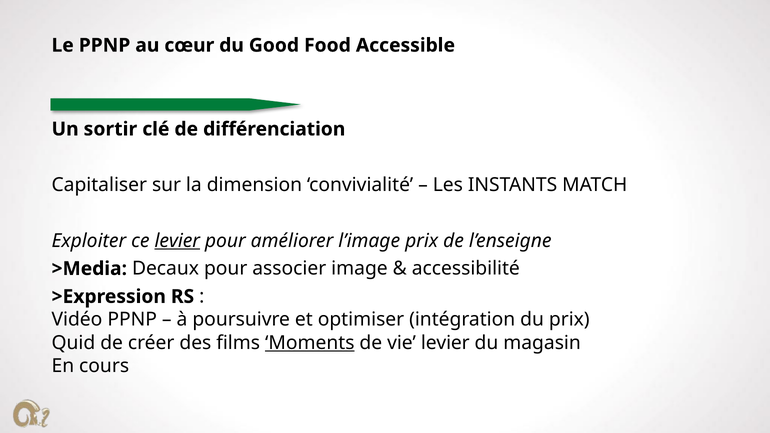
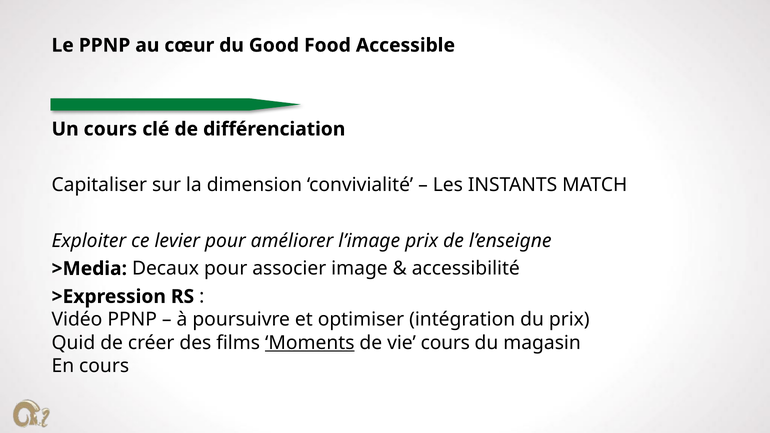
Un sortir: sortir -> cours (110, 129)
levier underline: present -> none (177, 241)
vie levier: levier -> cours (445, 343)
